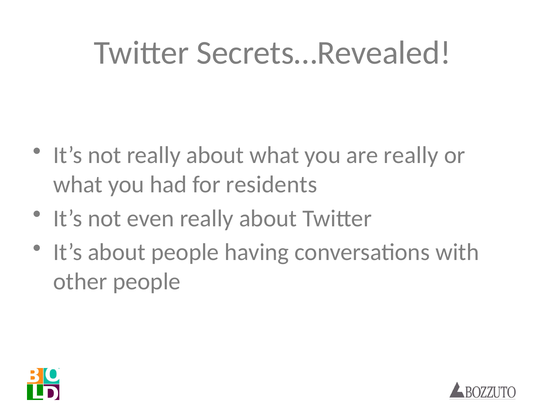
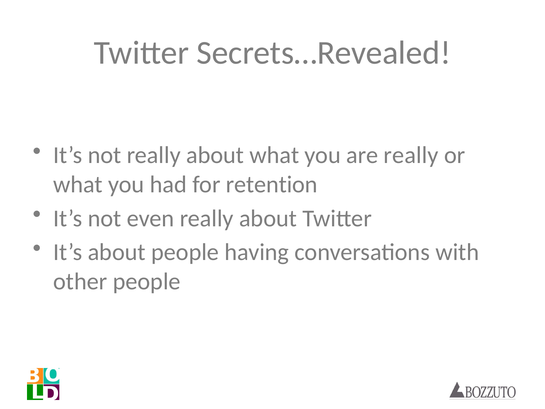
residents: residents -> retention (272, 184)
